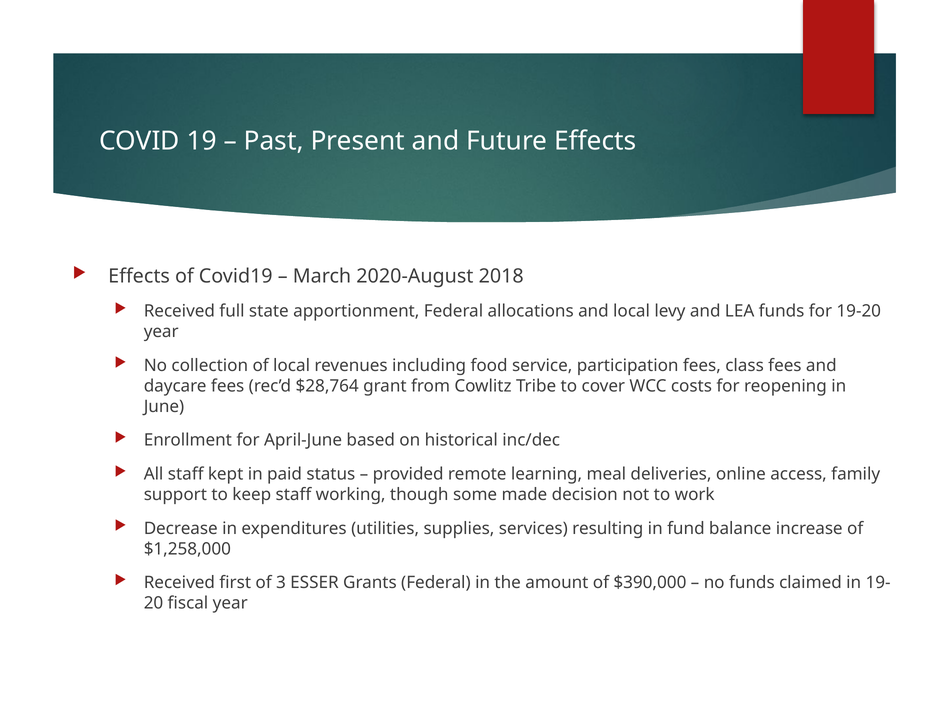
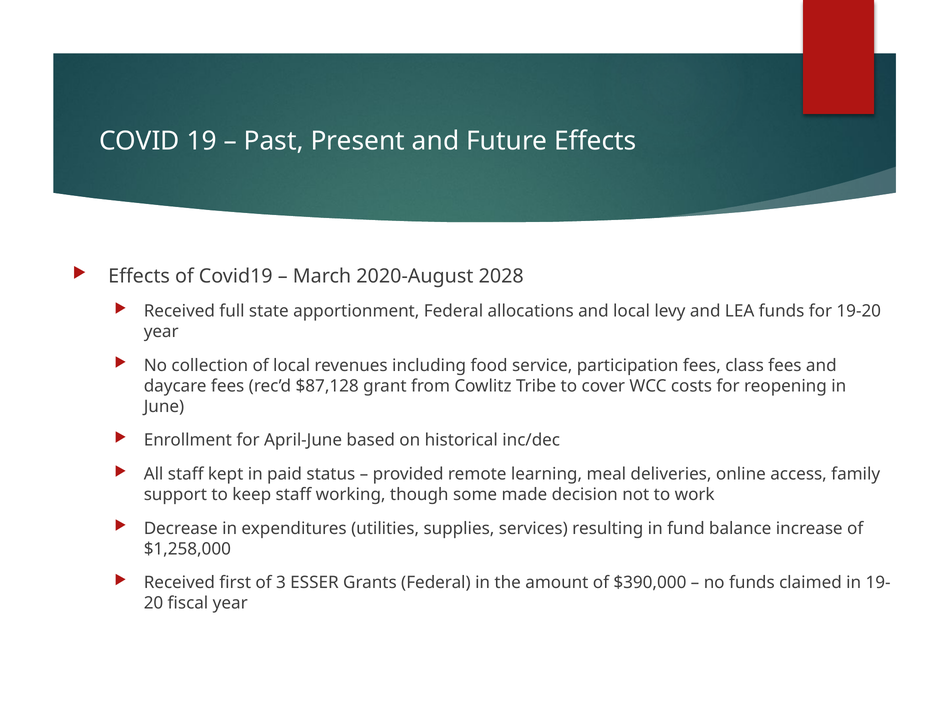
2018: 2018 -> 2028 (501, 276)
$28,764: $28,764 -> $87,128 (327, 386)
